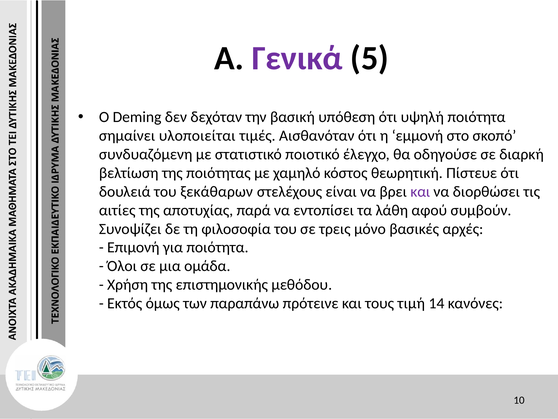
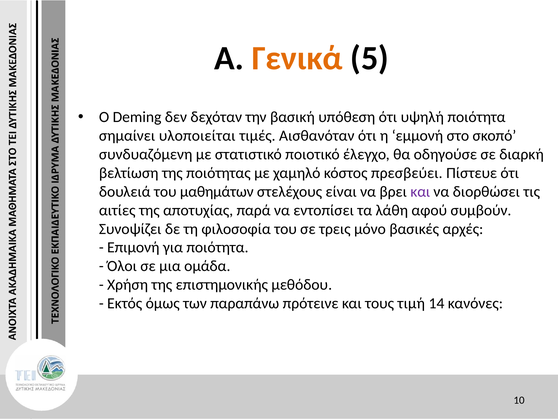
Γενικά colour: purple -> orange (297, 58)
θεωρητική: θεωρητική -> πρεσβεύει (407, 173)
ξεκάθαρων: ξεκάθαρων -> μαθημάτων (217, 191)
